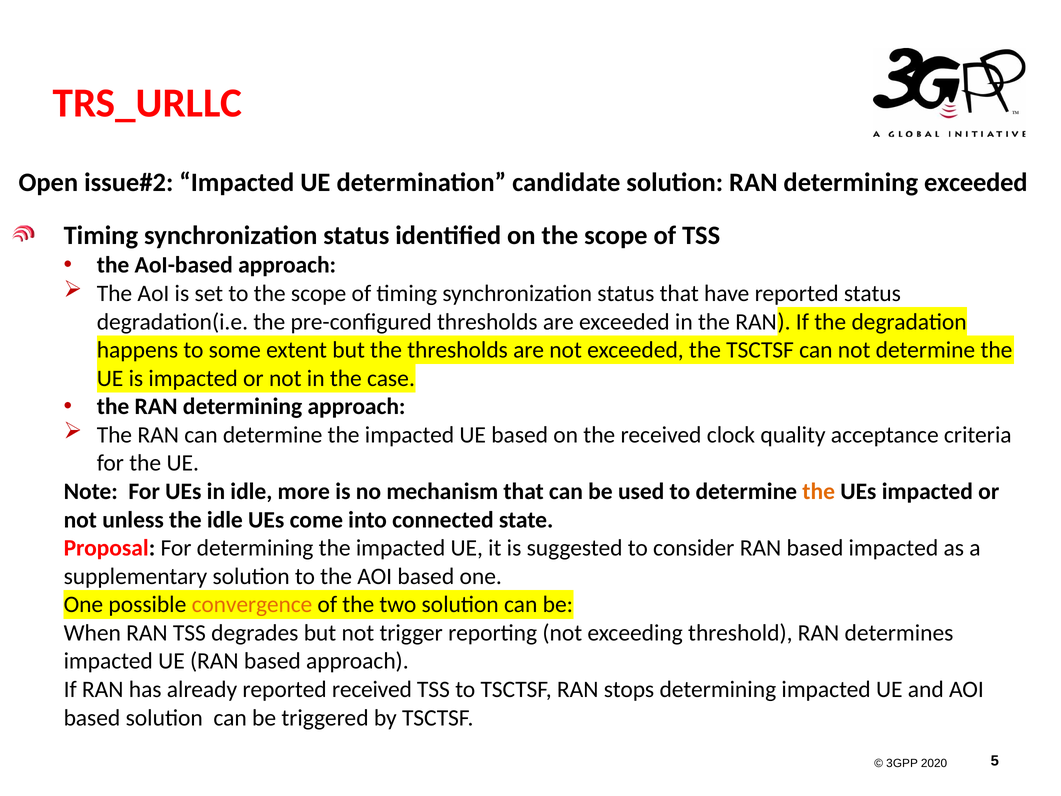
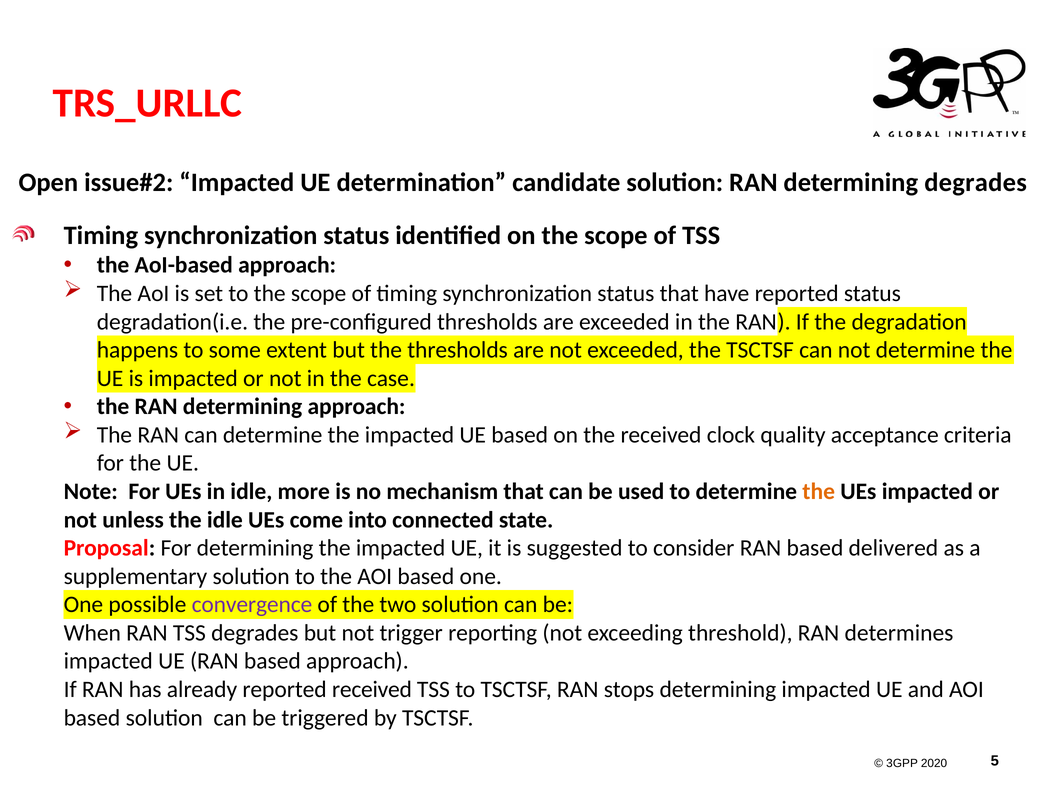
determining exceeded: exceeded -> degrades (976, 183)
based impacted: impacted -> delivered (893, 548)
convergence colour: orange -> purple (252, 604)
